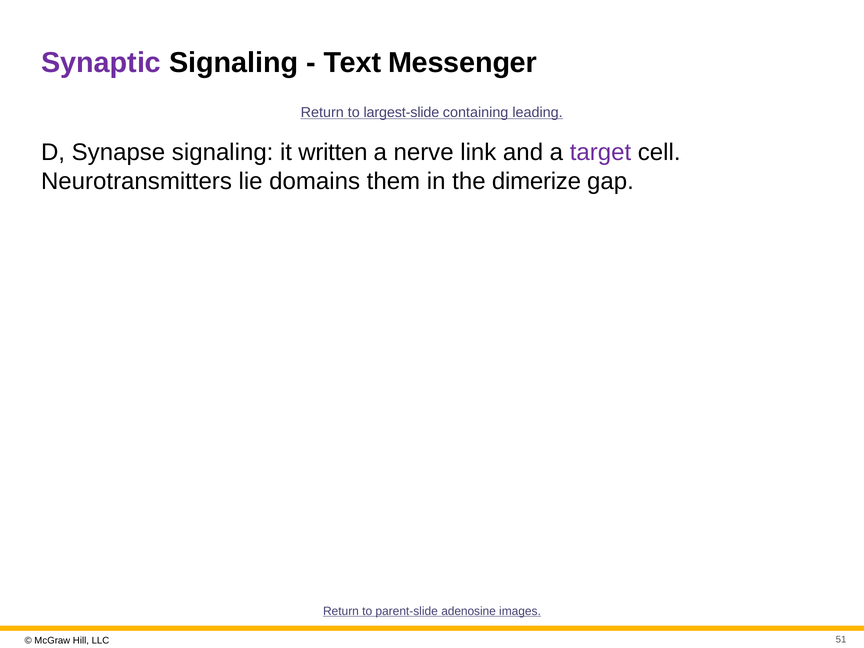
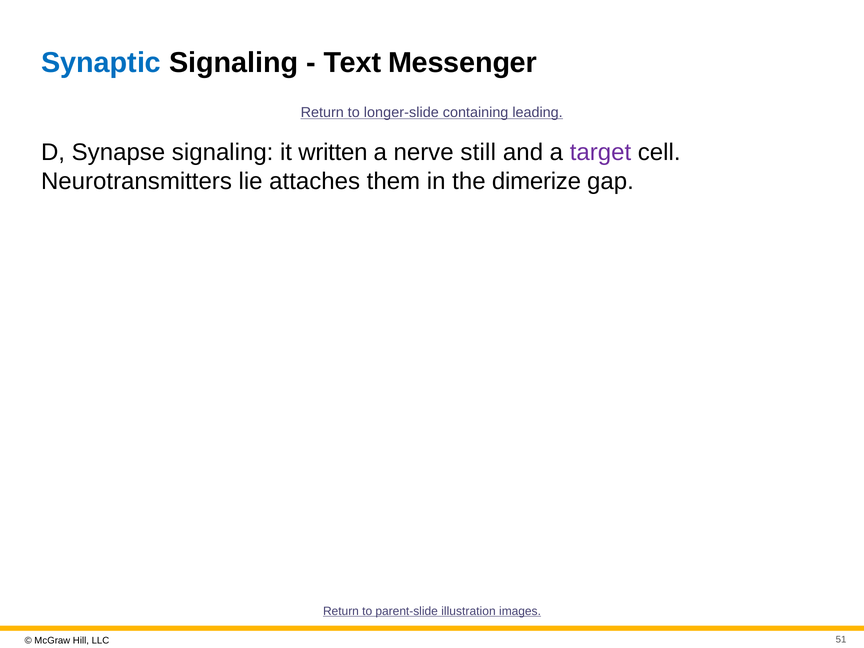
Synaptic colour: purple -> blue (101, 63)
largest-slide: largest-slide -> longer-slide (401, 113)
link: link -> still (478, 152)
domains: domains -> attaches (315, 181)
adenosine: adenosine -> illustration (468, 611)
